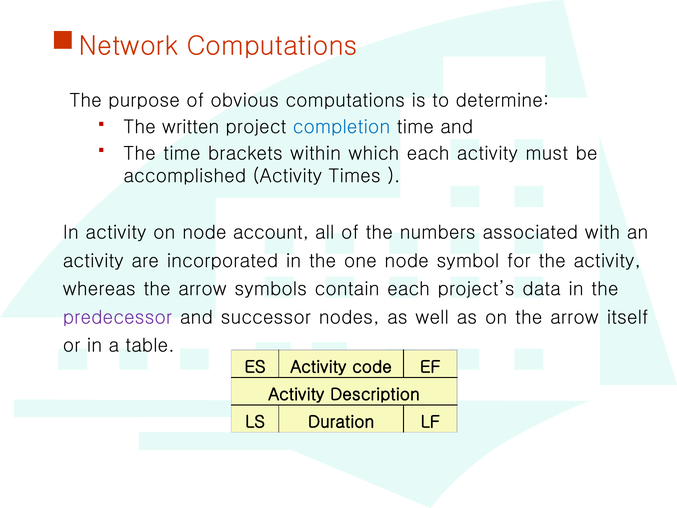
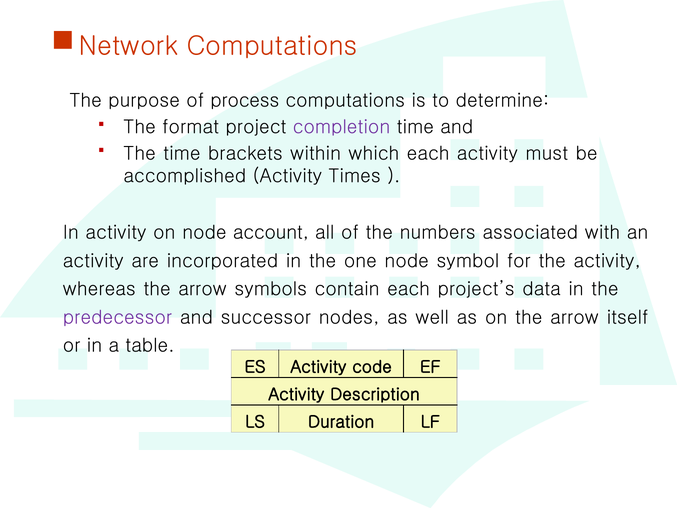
obvious: obvious -> process (245, 101)
written: written -> format (191, 127)
completion colour: blue -> purple (342, 127)
